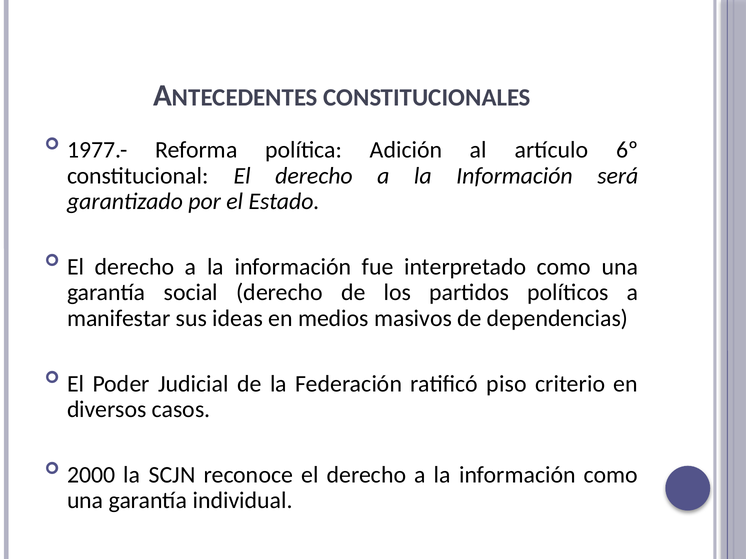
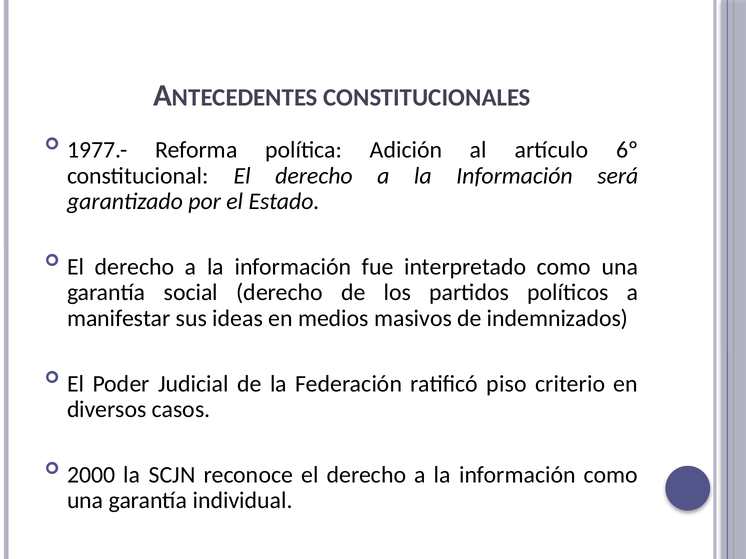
dependencias: dependencias -> indemnizados (558, 319)
